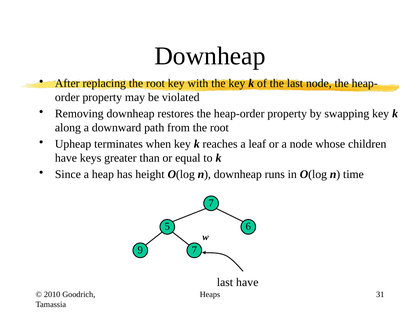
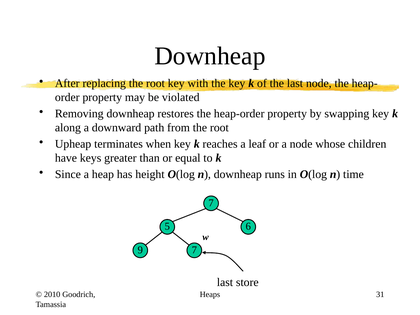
last have: have -> store (247, 282)
